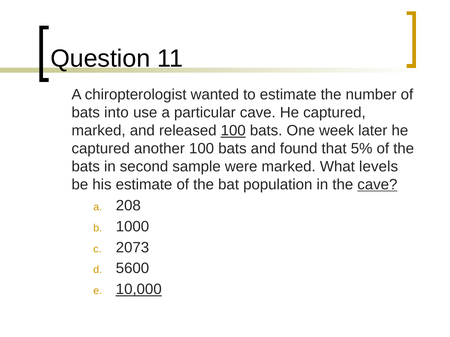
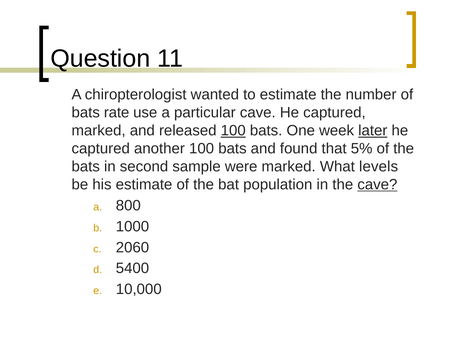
into: into -> rate (117, 113)
later underline: none -> present (373, 131)
208: 208 -> 800 (128, 206)
2073: 2073 -> 2060 (132, 248)
5600: 5600 -> 5400 (132, 269)
10,000 underline: present -> none (139, 290)
